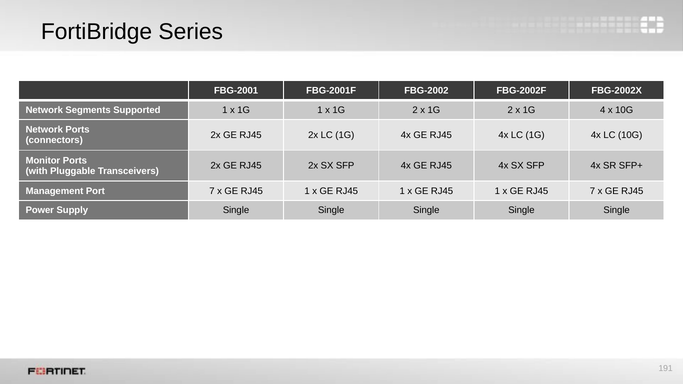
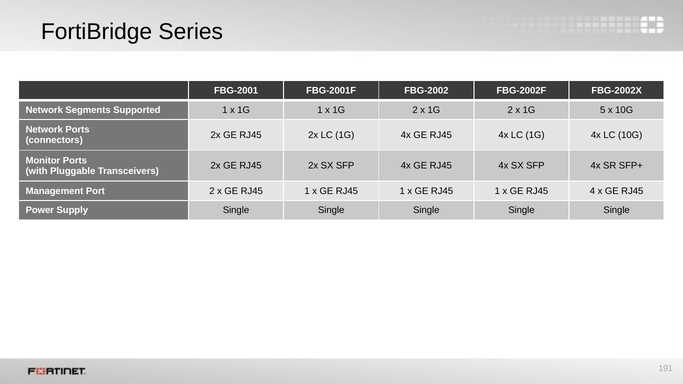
4: 4 -> 5 (603, 110)
Port 7: 7 -> 2 (212, 191)
RJ45 7: 7 -> 4 (592, 191)
